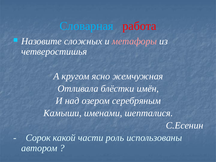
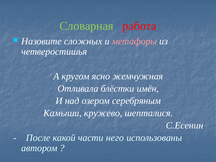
Словарная colour: light blue -> light green (86, 26)
именами: именами -> кружево (103, 113)
Сорок: Сорок -> После (38, 138)
роль: роль -> него (115, 138)
